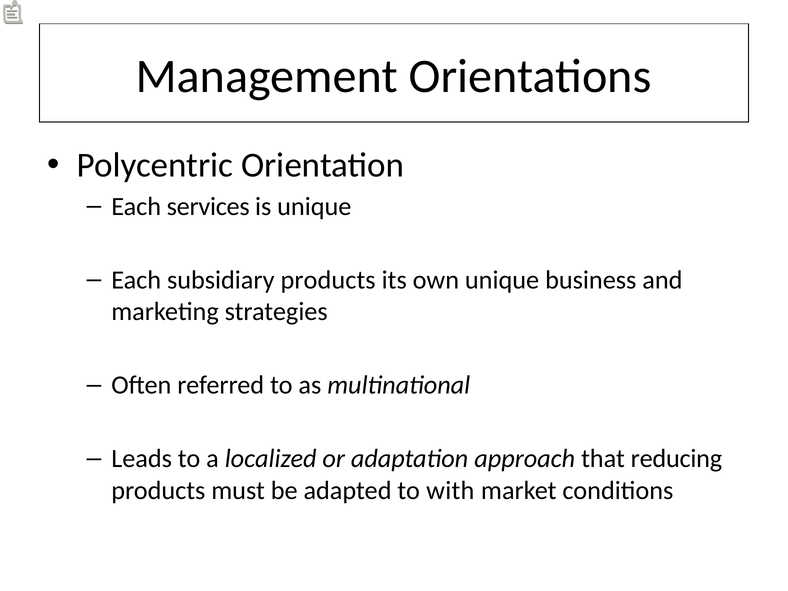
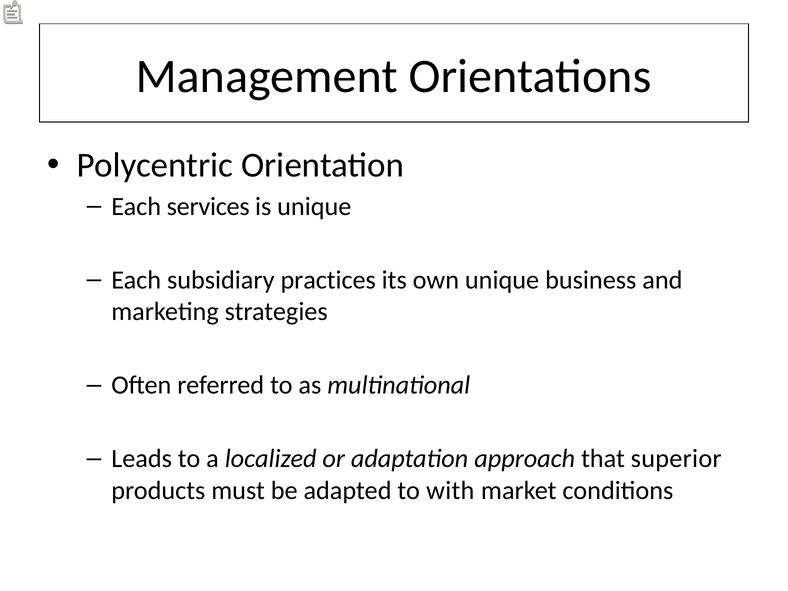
subsidiary products: products -> practices (328, 280)
reducing: reducing -> superior (676, 459)
